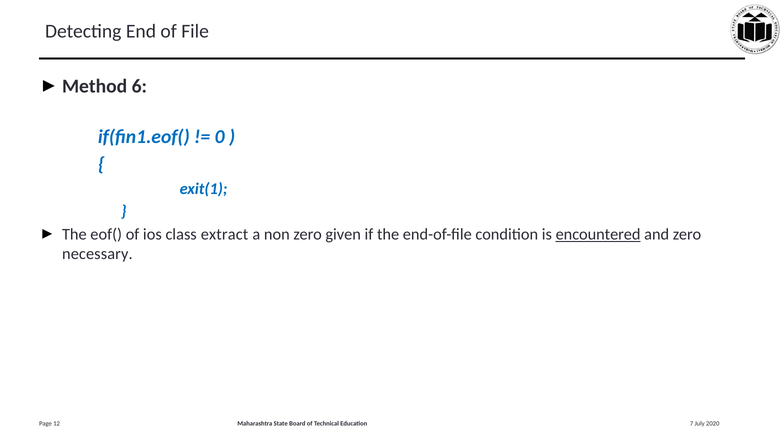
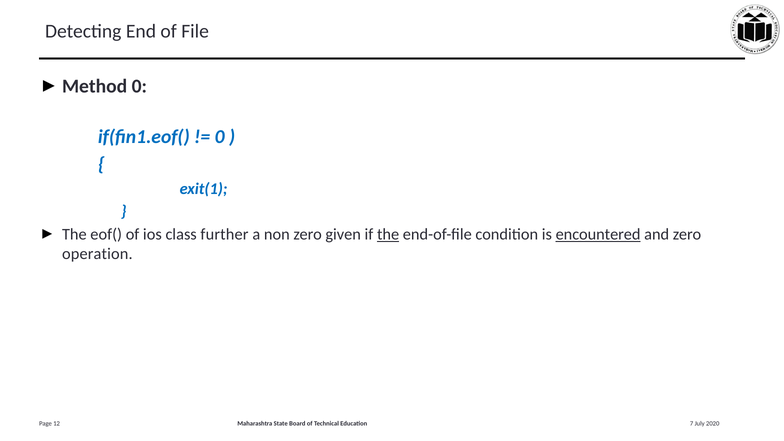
Method 6: 6 -> 0 (139, 86)
extract: extract -> further (225, 234)
the underline: none -> present (388, 234)
necessary: necessary -> operation (97, 254)
